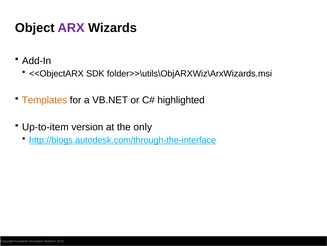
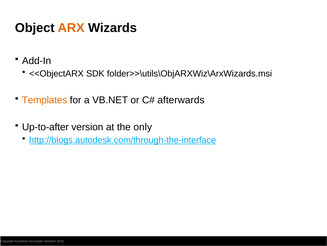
ARX colour: purple -> orange (71, 28)
highlighted: highlighted -> afterwards (181, 100)
Up-to-item: Up-to-item -> Up-to-after (45, 127)
